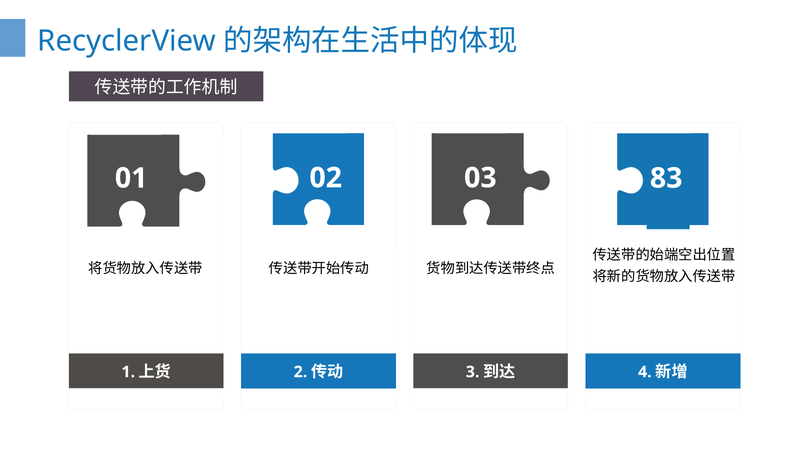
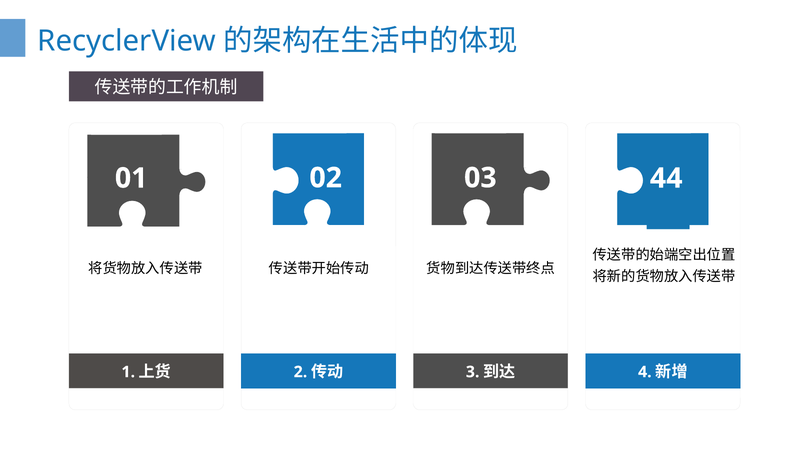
83: 83 -> 44 (666, 178)
